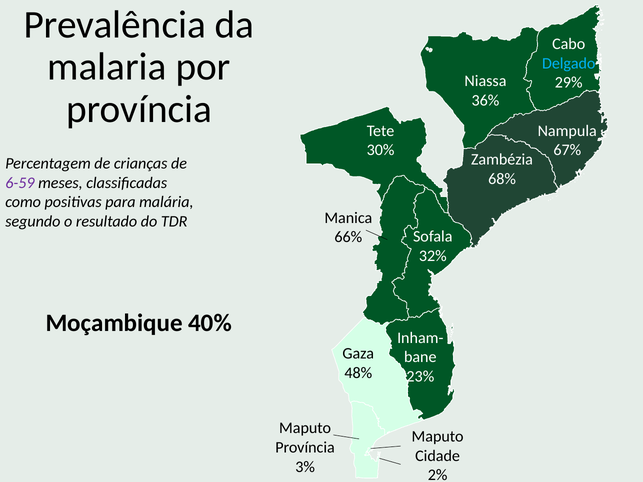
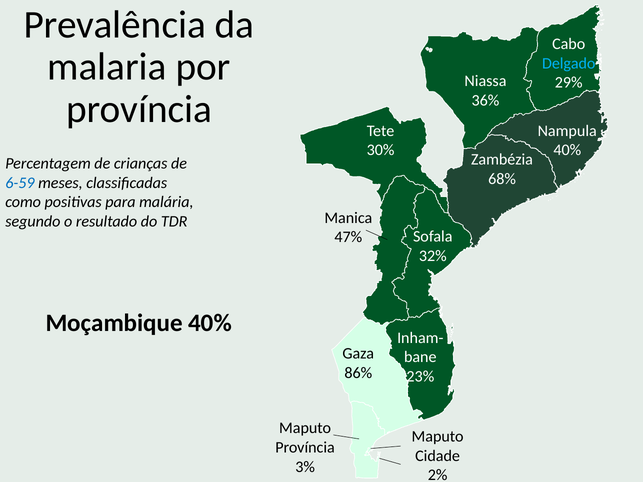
67%: 67% -> 40% (567, 150)
6-59 colour: purple -> blue (20, 183)
66%: 66% -> 47% (348, 237)
48%: 48% -> 86% (358, 373)
